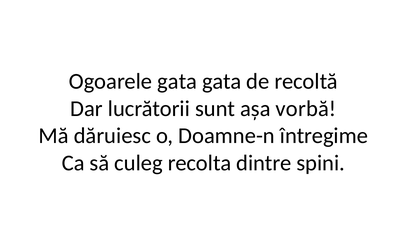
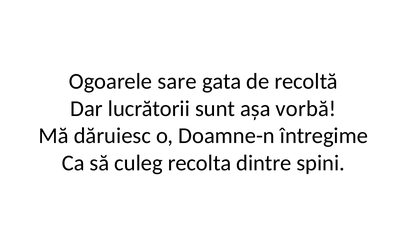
Ogoarele gata: gata -> sare (177, 81)
